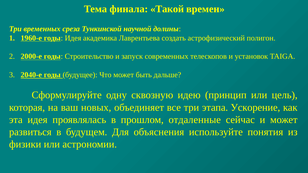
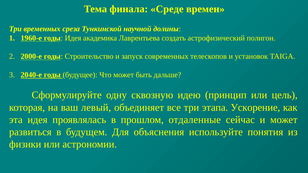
Такой: Такой -> Среде (167, 9)
новых: новых -> левый (96, 108)
